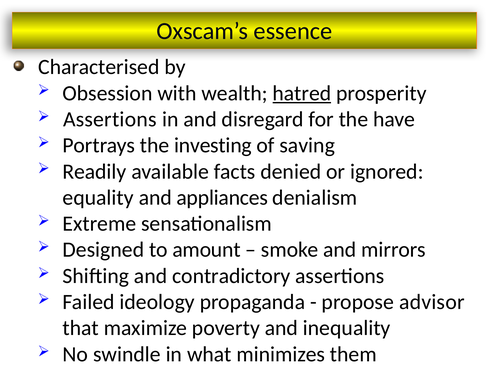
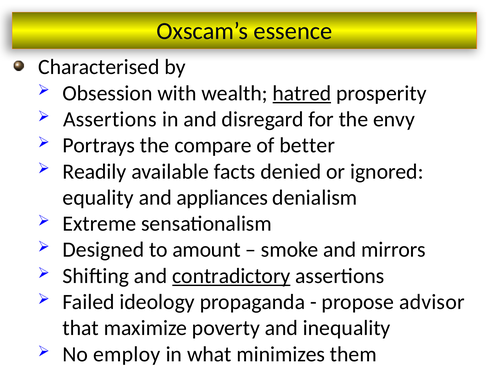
have: have -> envy (394, 119)
investing: investing -> compare (213, 145)
saving: saving -> better (307, 145)
contradictory underline: none -> present (231, 276)
swindle: swindle -> employ (127, 354)
